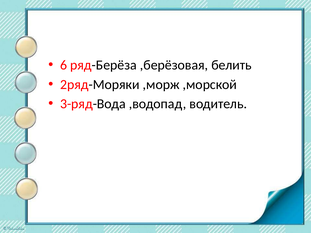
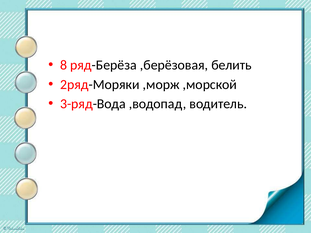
6: 6 -> 8 (64, 65)
